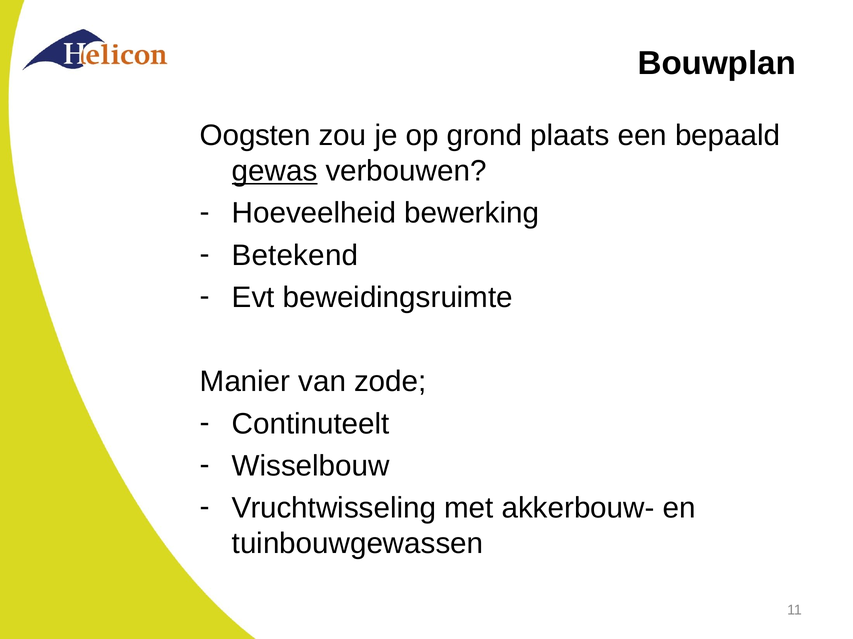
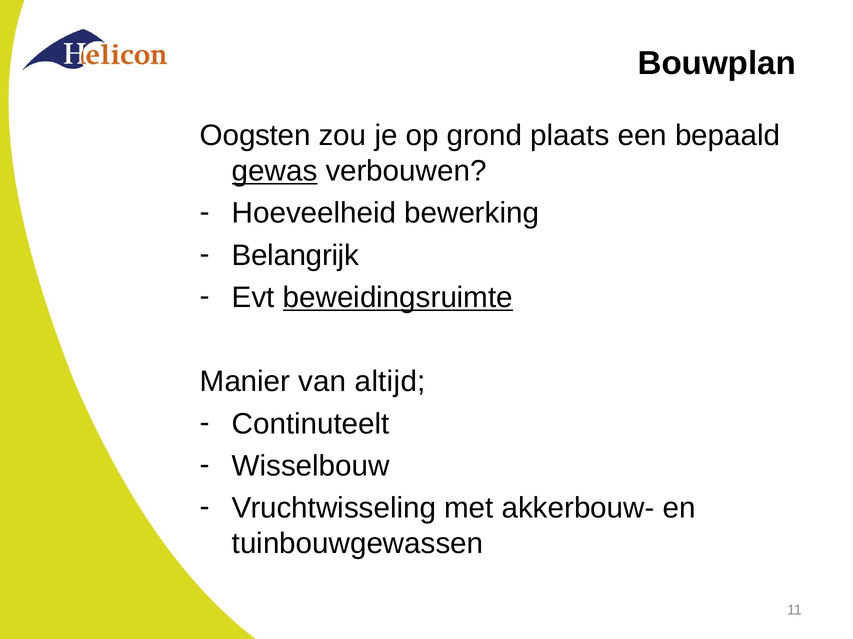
Betekend: Betekend -> Belangrijk (295, 256)
beweidingsruimte underline: none -> present (398, 298)
zode: zode -> altijd (390, 382)
